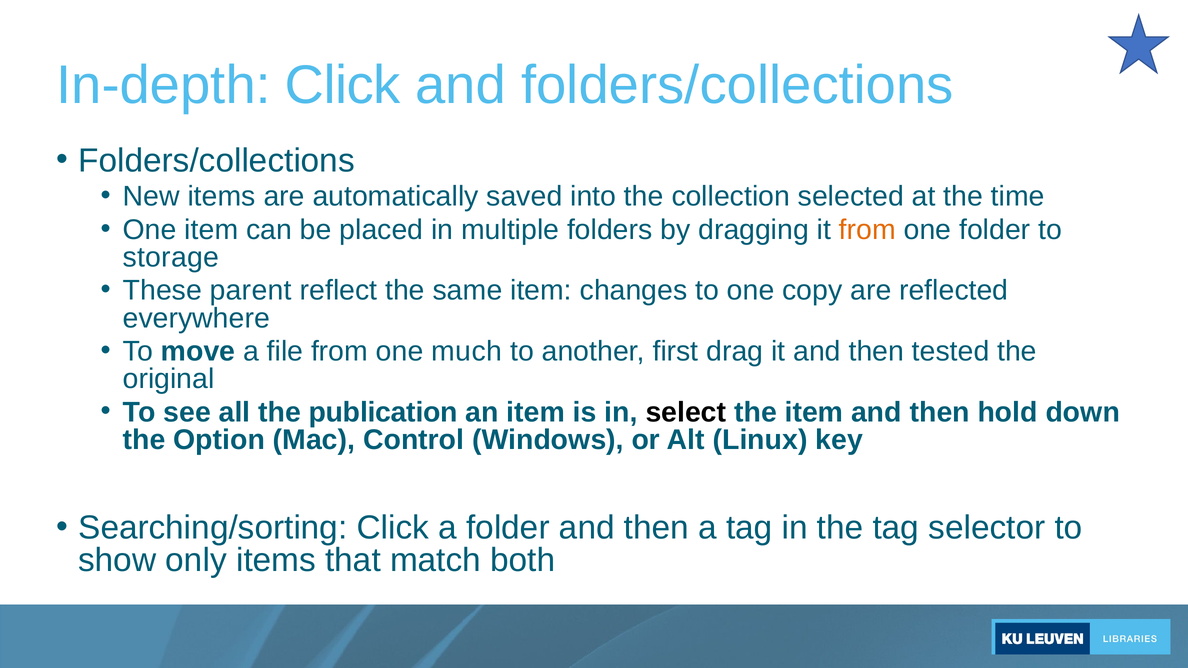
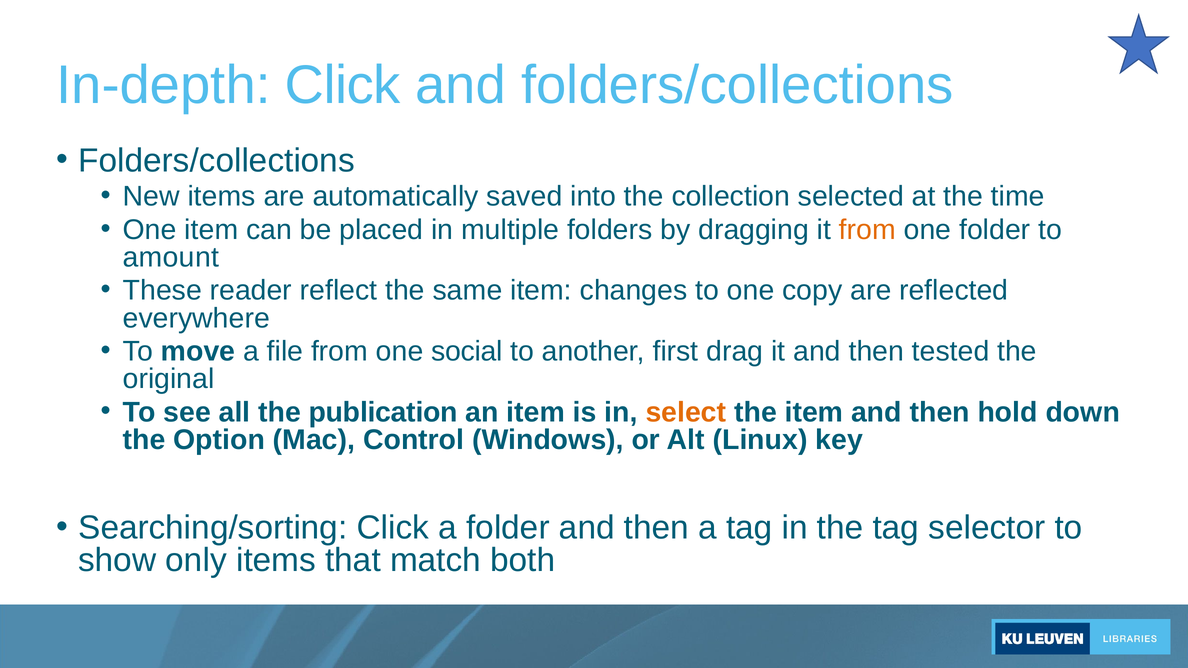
storage: storage -> amount (171, 257)
parent: parent -> reader (251, 291)
much: much -> social (467, 351)
select colour: black -> orange (686, 412)
